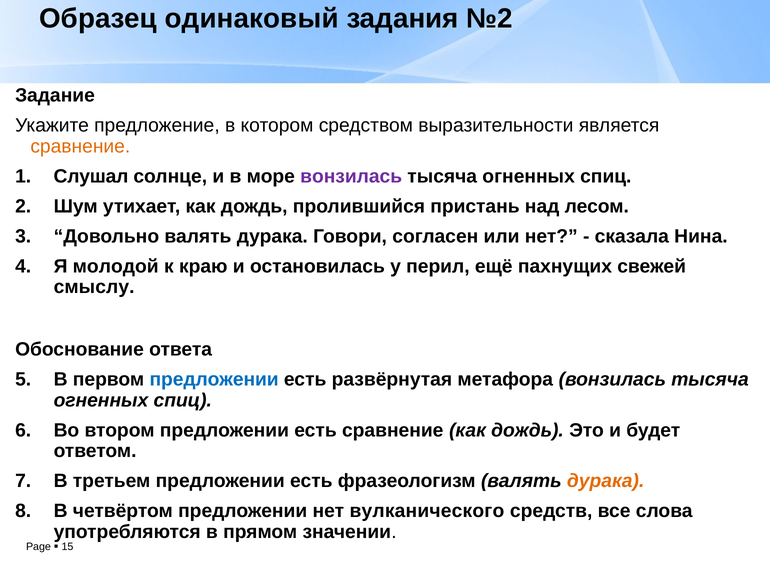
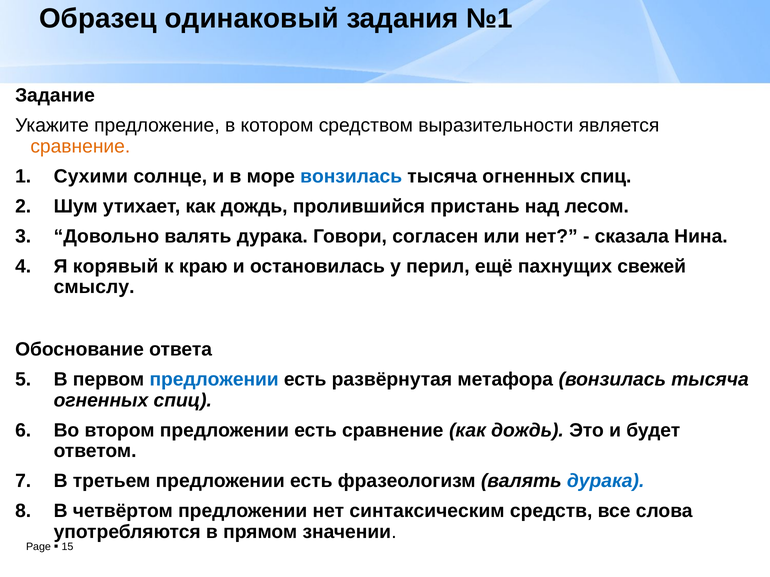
№2: №2 -> №1 (490, 19)
Слушал: Слушал -> Сухими (91, 176)
вонзилась colour: purple -> blue (351, 176)
молодой: молодой -> корявый (116, 266)
дурака colour: orange -> blue (606, 481)
вулканического: вулканического -> синтаксическим (427, 511)
